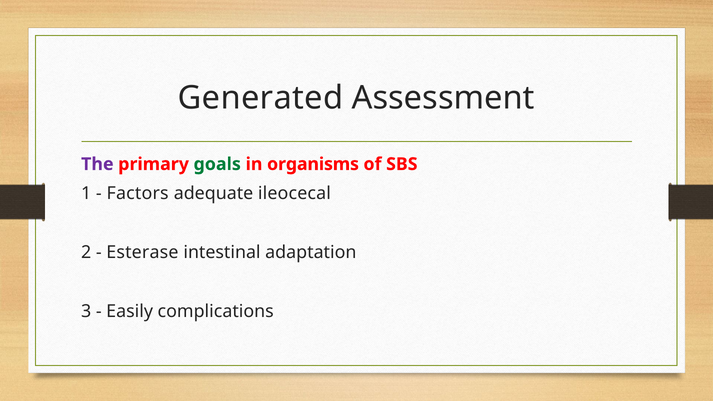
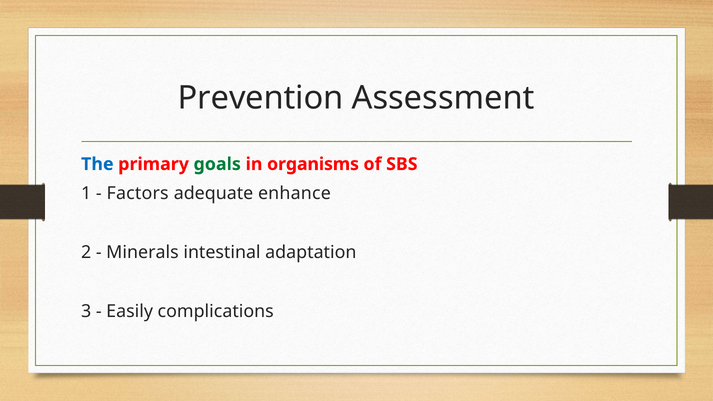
Generated: Generated -> Prevention (261, 98)
The colour: purple -> blue (97, 164)
ileocecal: ileocecal -> enhance (294, 194)
Esterase: Esterase -> Minerals (142, 252)
